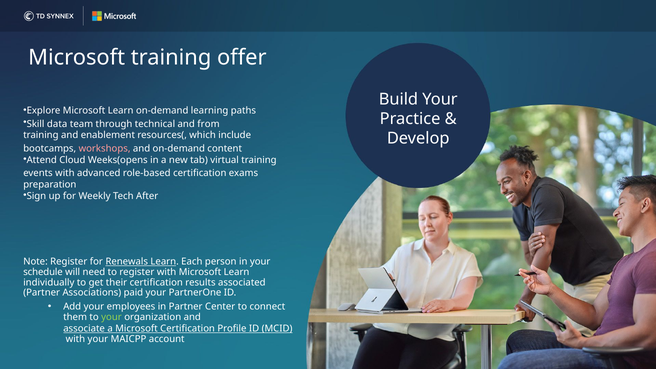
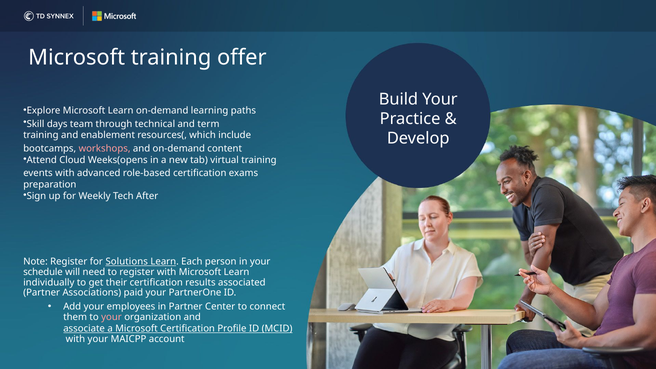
data: data -> days (57, 124)
from: from -> term (208, 124)
Renewals: Renewals -> Solutions (127, 262)
your colour: light green -> pink (111, 317)
